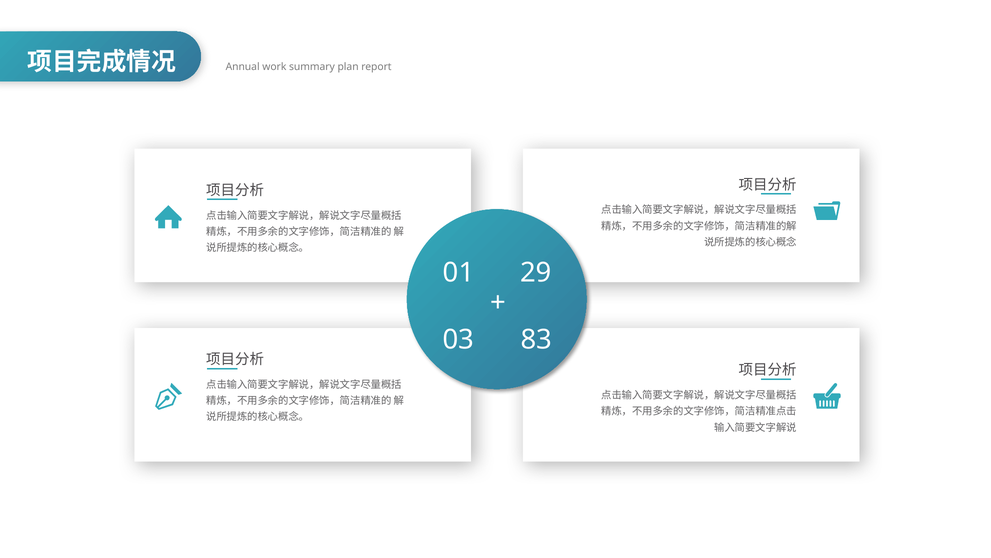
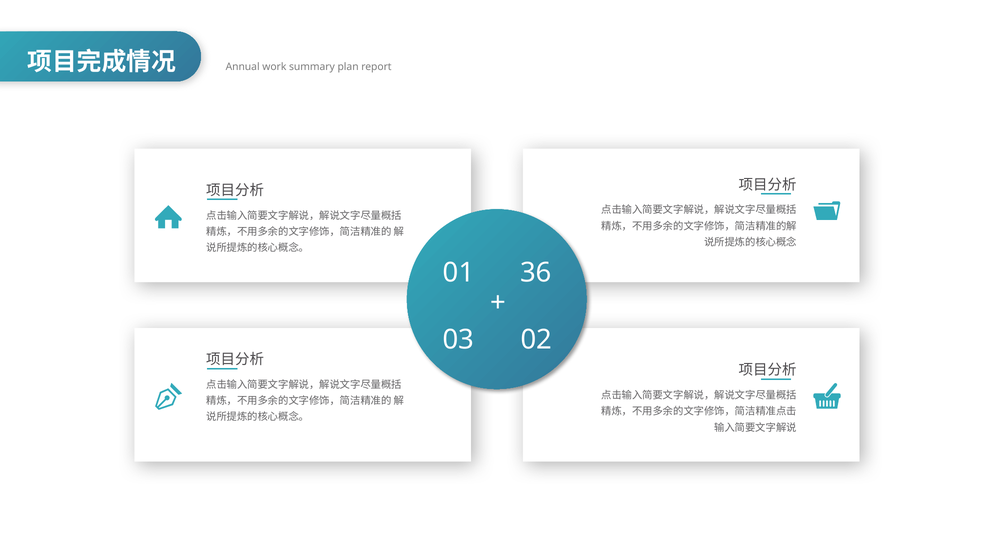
29: 29 -> 36 (536, 272)
83: 83 -> 02 (536, 339)
